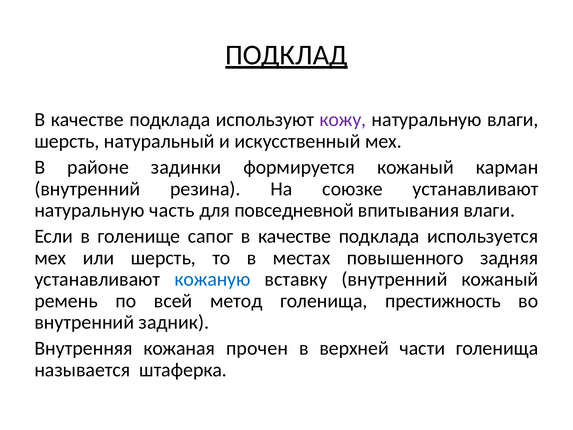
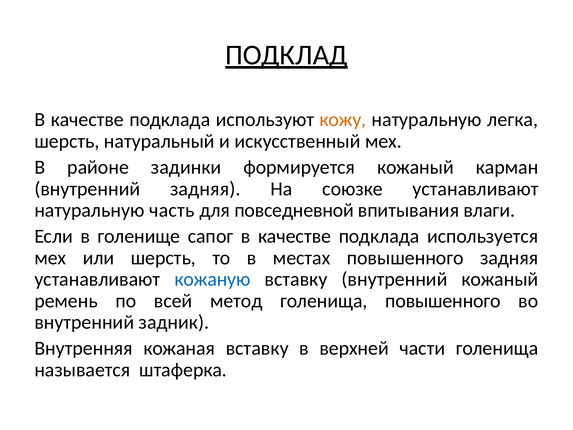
кожу colour: purple -> orange (343, 120)
натуральную влаги: влаги -> легка (513, 120)
внутренний резина: резина -> задняя (205, 189)
голенища престижность: престижность -> повышенного (443, 301)
кожаная прочен: прочен -> вставку (257, 348)
